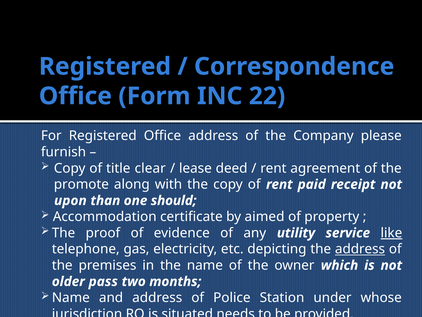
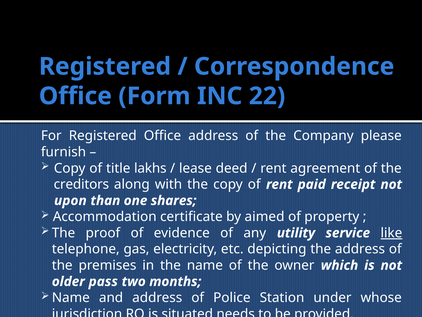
clear: clear -> lakhs (150, 168)
promote: promote -> creditors (81, 184)
should: should -> shares (174, 200)
address underline: present -> none (360, 249)
